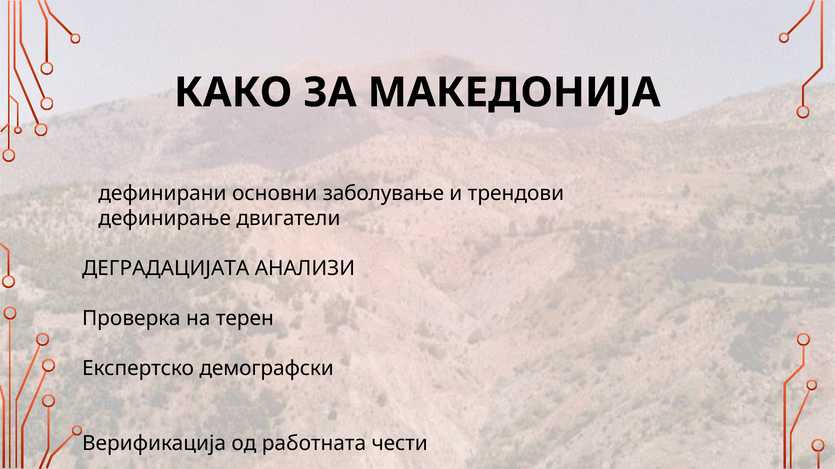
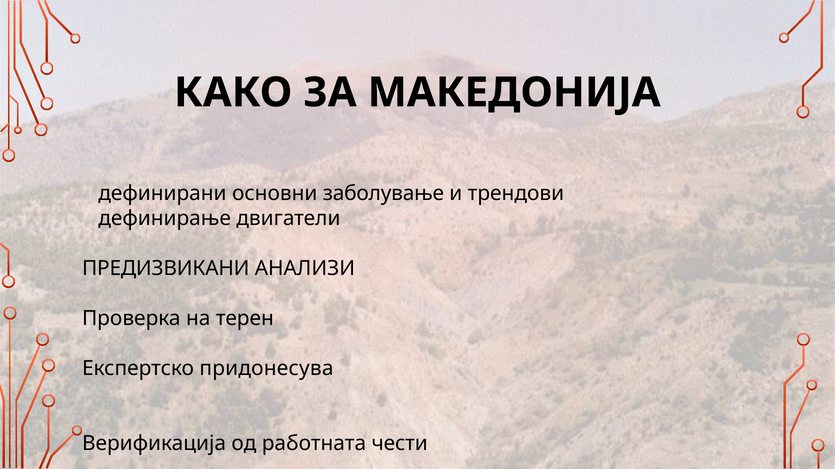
ДЕГРАДАЦИЈАТА: ДЕГРАДАЦИЈАТА -> ПРЕДИЗВИКАНИ (166, 269)
демографски: демографски -> придонесува (266, 369)
